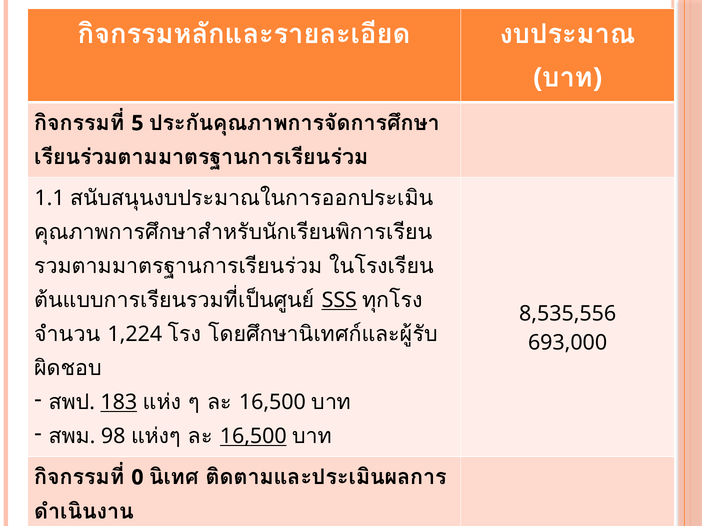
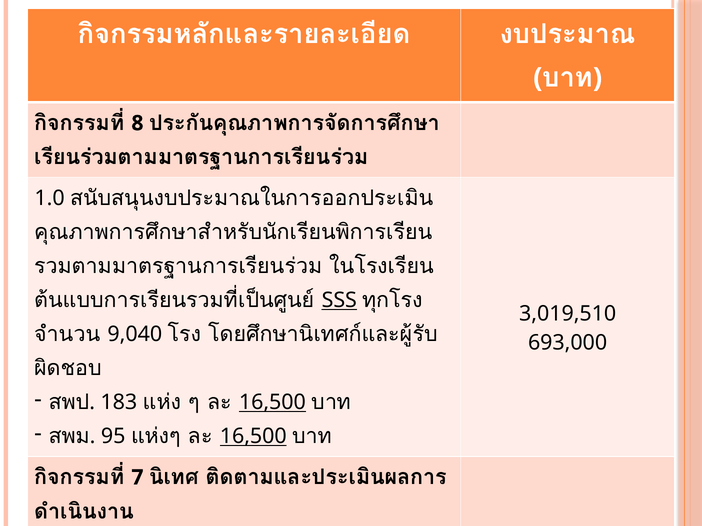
5: 5 -> 8 (137, 123)
1.1: 1.1 -> 1.0 (50, 198)
8,535,556: 8,535,556 -> 3,019,510 (568, 314)
1,224: 1,224 -> 9,040 (135, 335)
183 underline: present -> none (119, 403)
16,500 underline: none -> present (272, 403)
98: 98 -> 95 (113, 437)
0: 0 -> 7 (137, 478)
